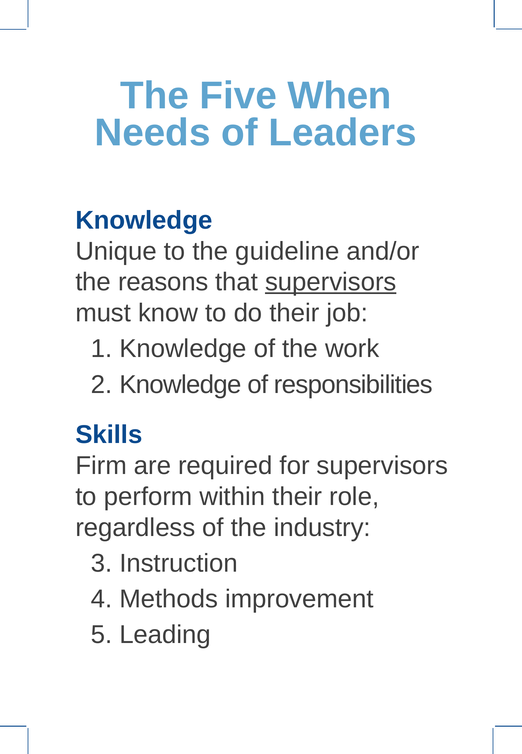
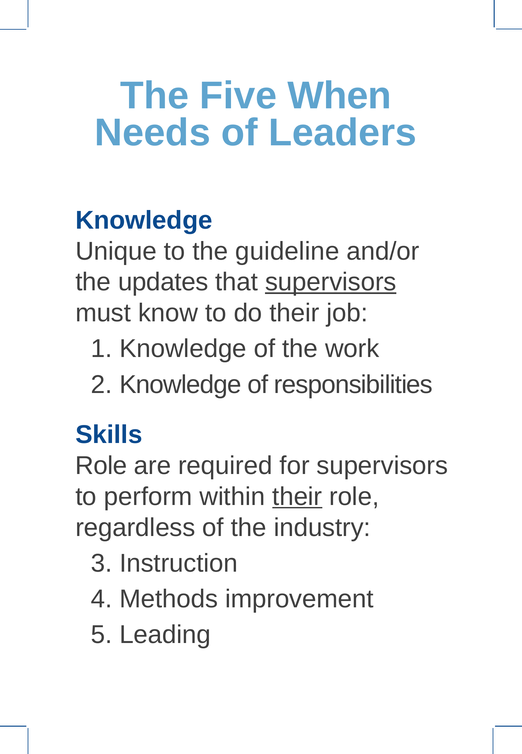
reasons: reasons -> updates (163, 282)
Firm: Firm -> Role (101, 466)
their underline: none -> present (297, 497)
